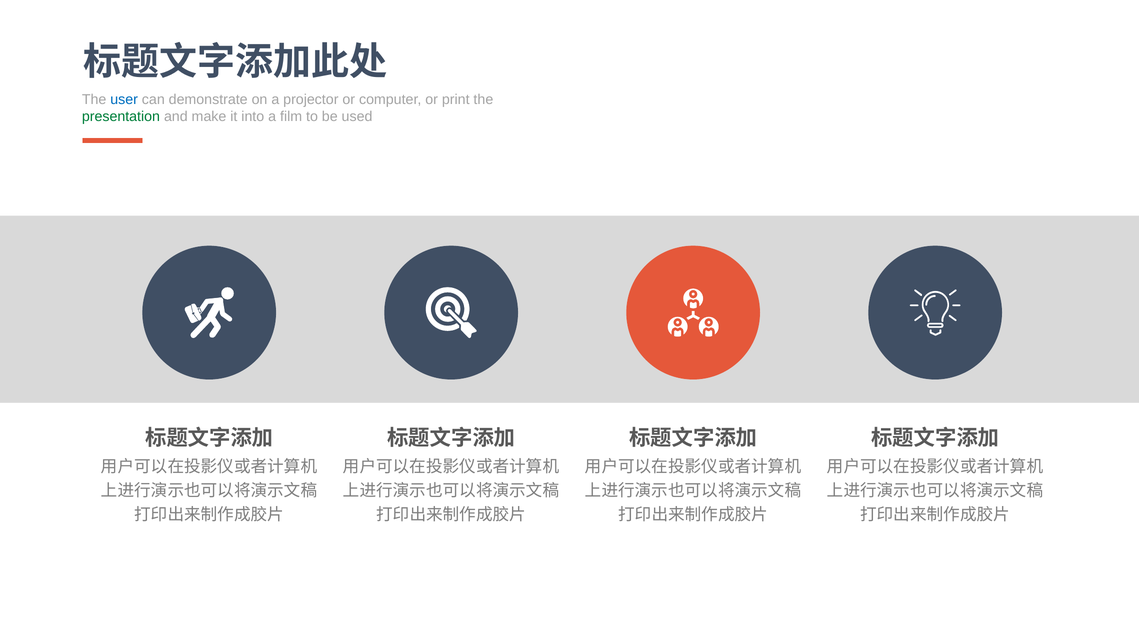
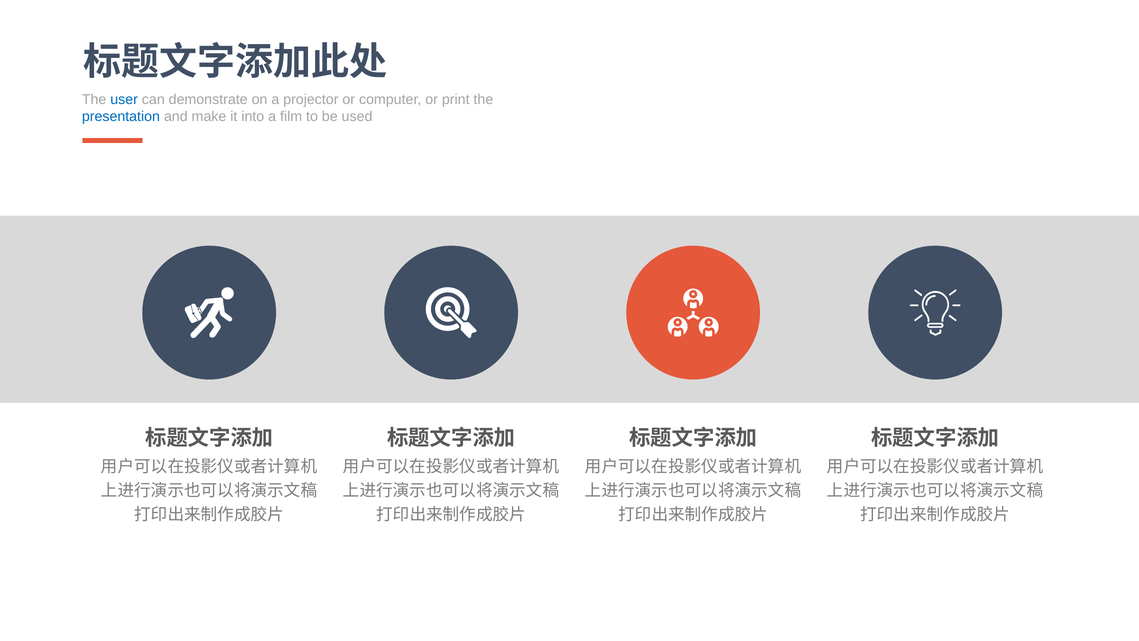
presentation colour: green -> blue (121, 117)
